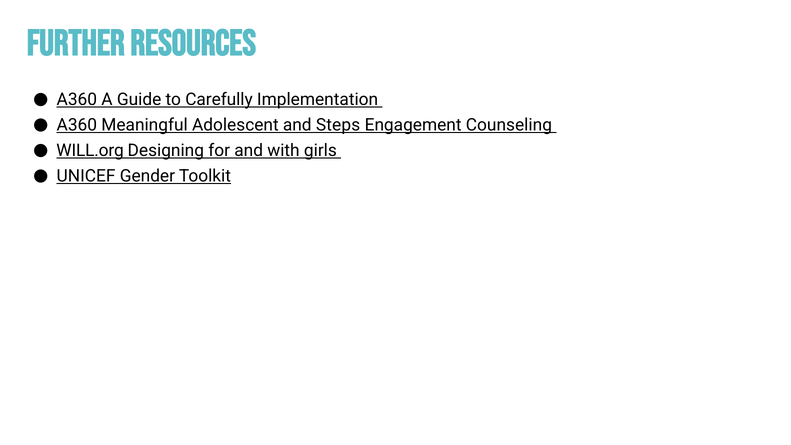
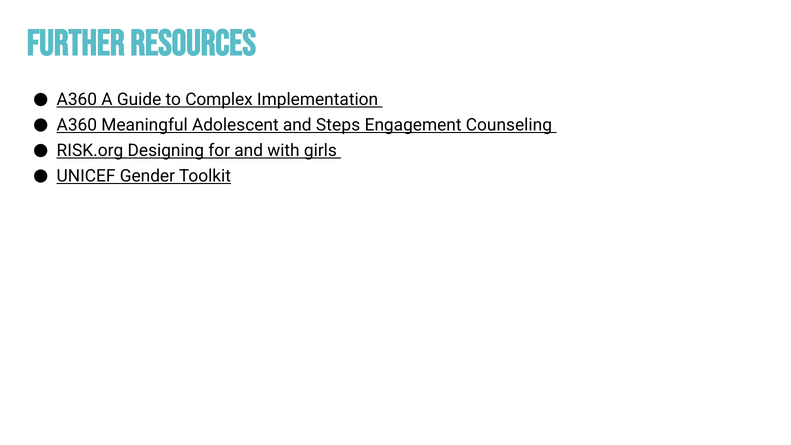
Carefully: Carefully -> Complex (219, 100)
WILL.org: WILL.org -> RISK.org (90, 151)
